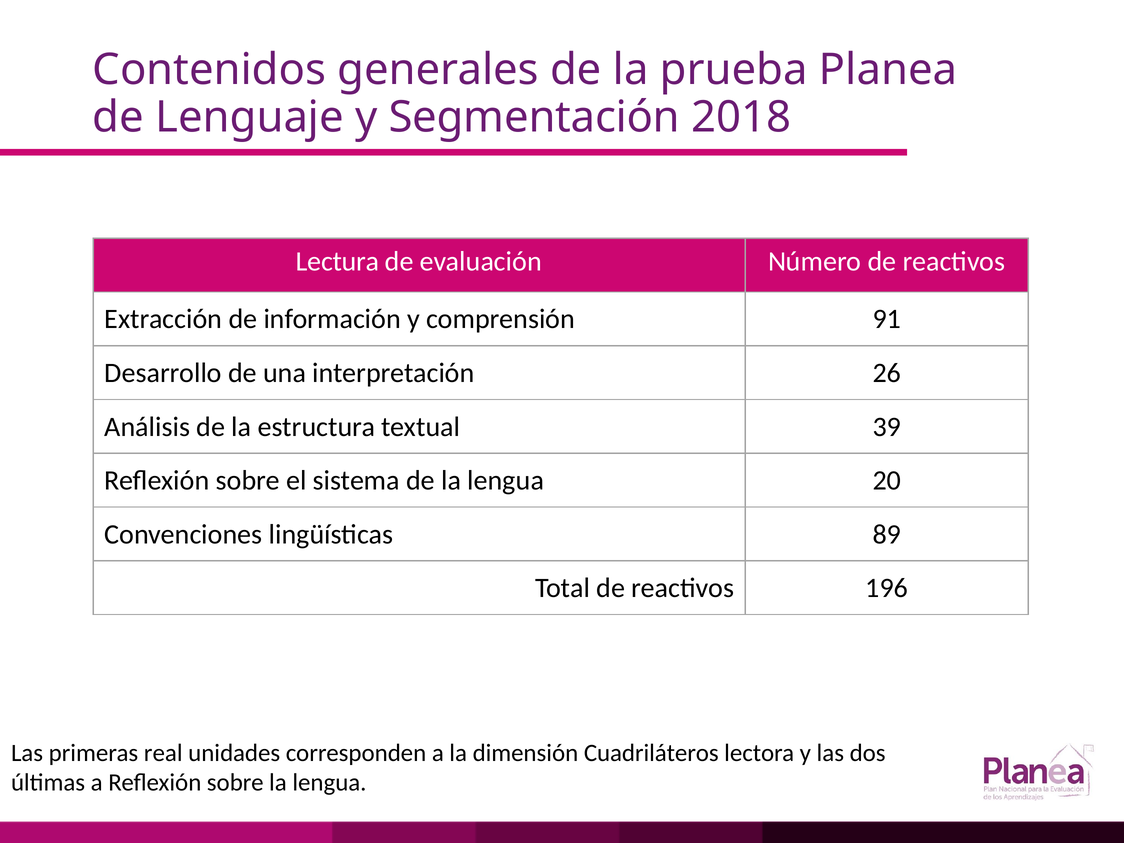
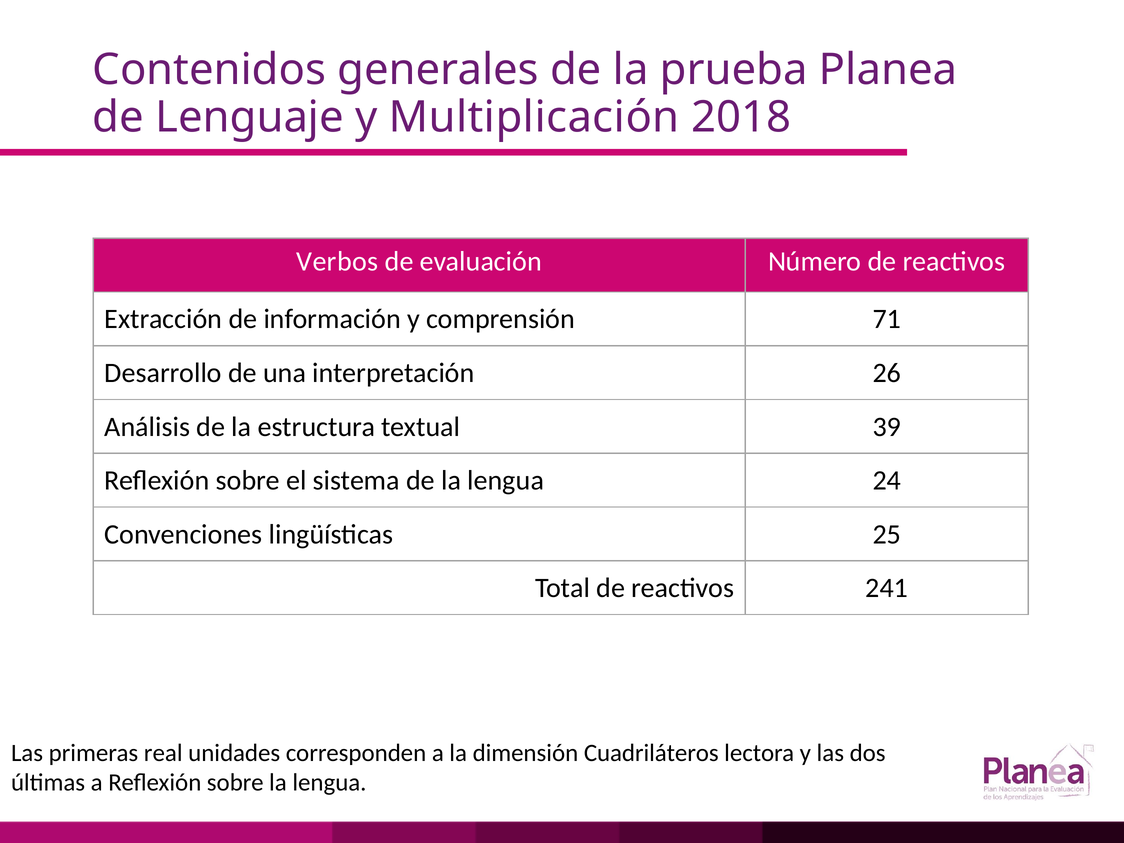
Segmentación: Segmentación -> Multiplicación (534, 117)
Lectura: Lectura -> Verbos (337, 261)
91: 91 -> 71 (887, 319)
20: 20 -> 24 (887, 481)
89: 89 -> 25 (887, 534)
196: 196 -> 241 (887, 588)
